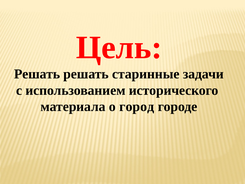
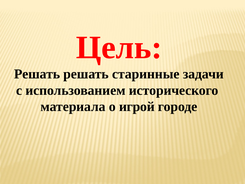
город: город -> игрой (137, 107)
